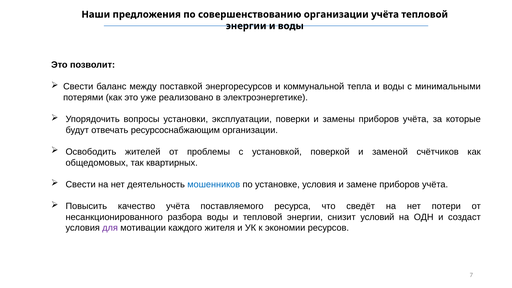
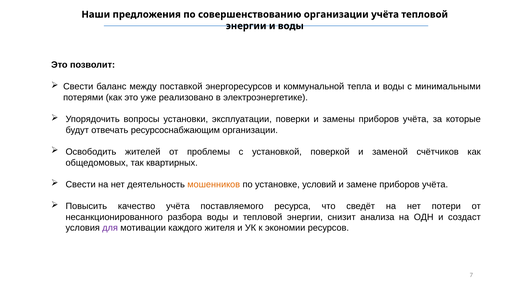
мошенников colour: blue -> orange (214, 184)
установке условия: условия -> условий (319, 184)
условий: условий -> анализа (377, 217)
